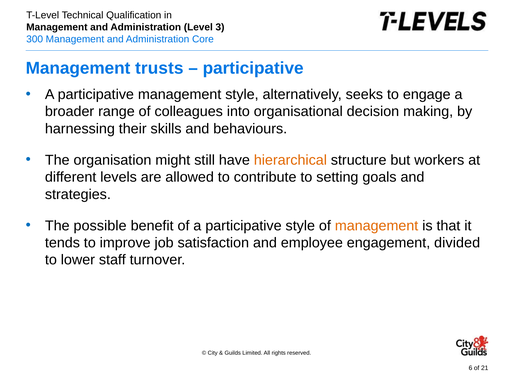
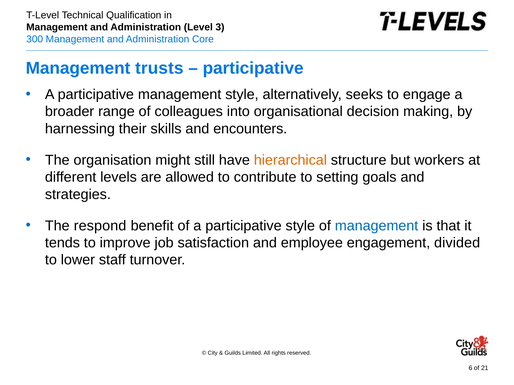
behaviours: behaviours -> encounters (250, 129)
possible: possible -> respond (100, 226)
management colour: orange -> blue (377, 226)
